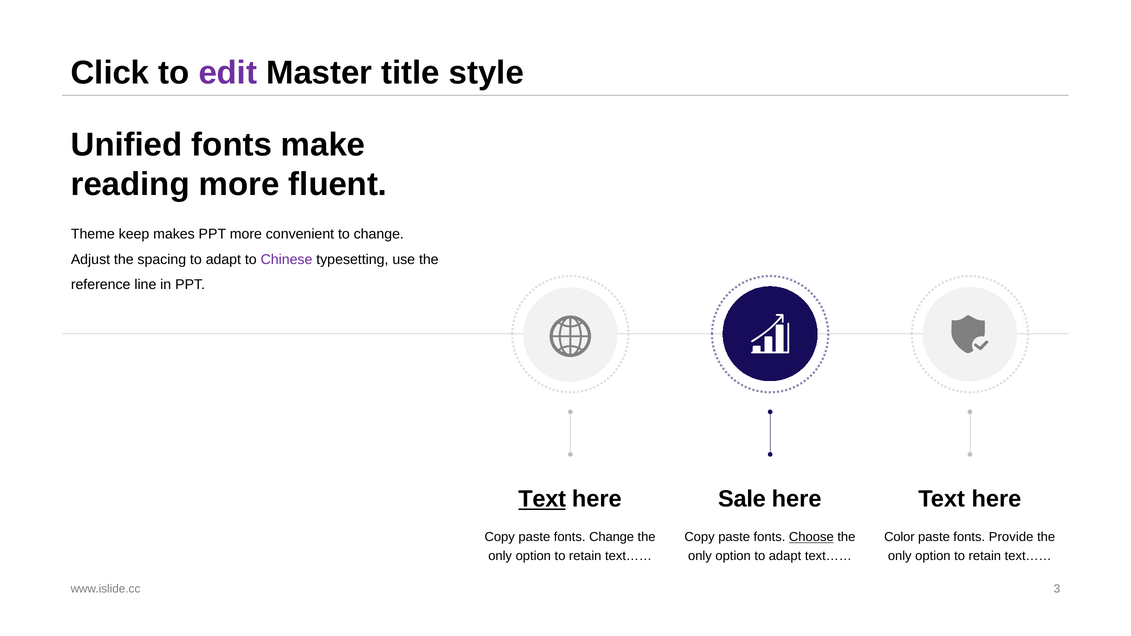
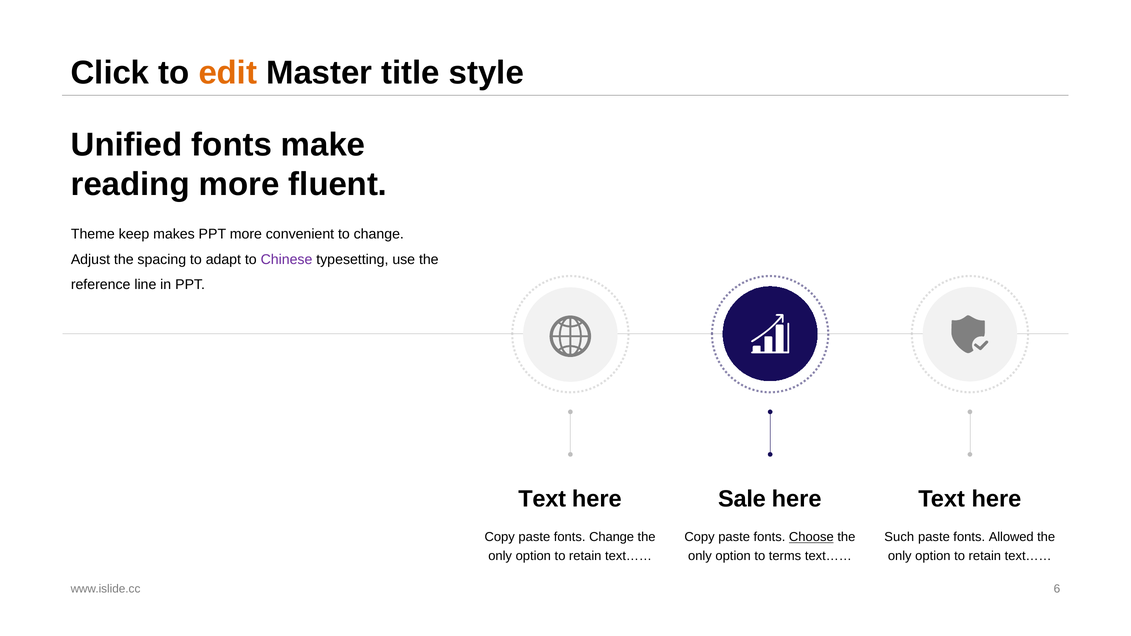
edit colour: purple -> orange (228, 73)
Text underline: present -> none (542, 499)
Color: Color -> Such (899, 537)
Provide: Provide -> Allowed (1011, 537)
option to adapt: adapt -> terms (785, 556)
3: 3 -> 6 (1057, 589)
